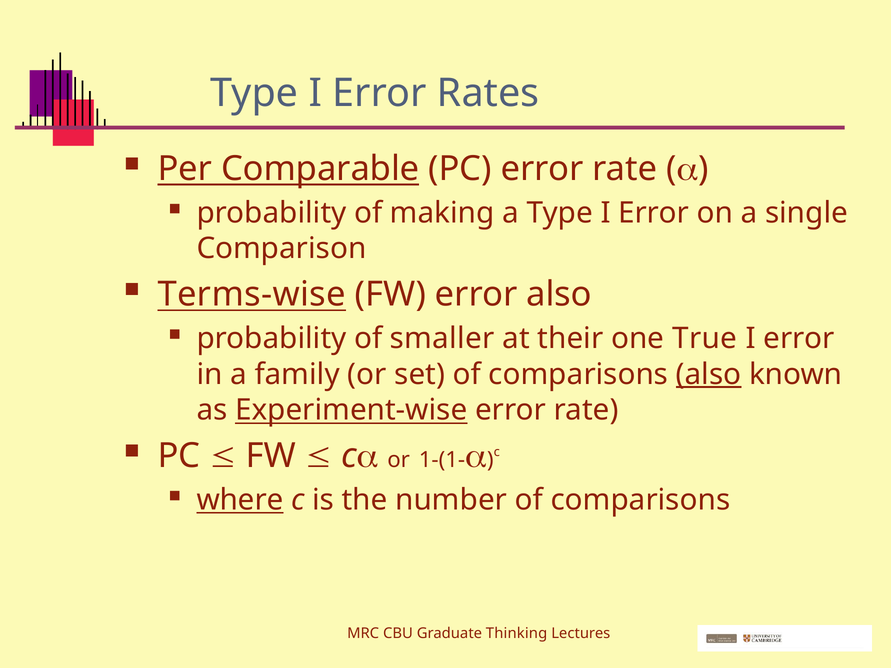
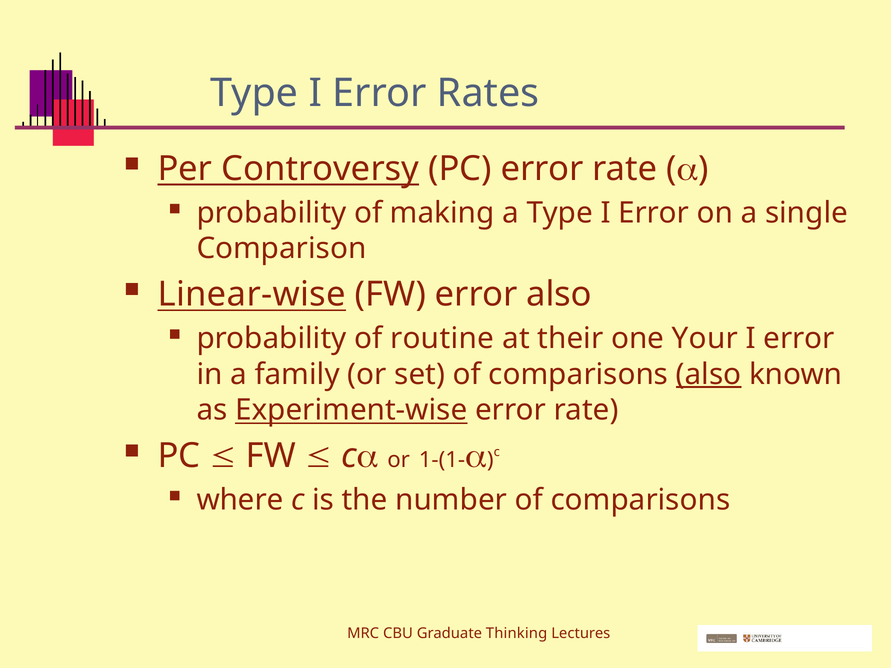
Comparable: Comparable -> Controversy (320, 169)
Terms-wise: Terms-wise -> Linear-wise (252, 295)
smaller: smaller -> routine (442, 339)
True: True -> Your (705, 339)
where underline: present -> none (240, 500)
